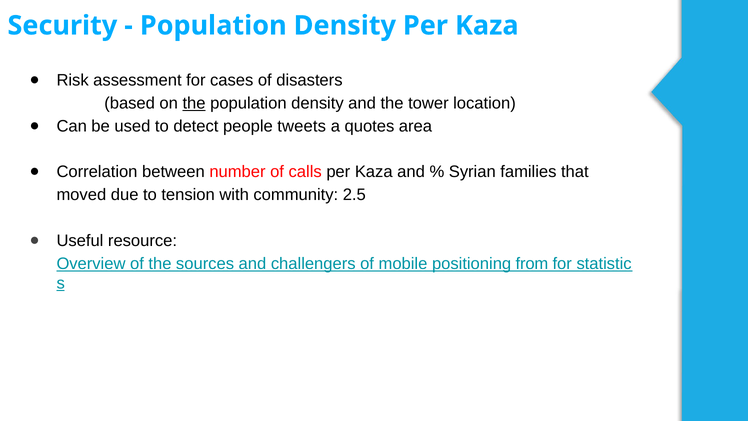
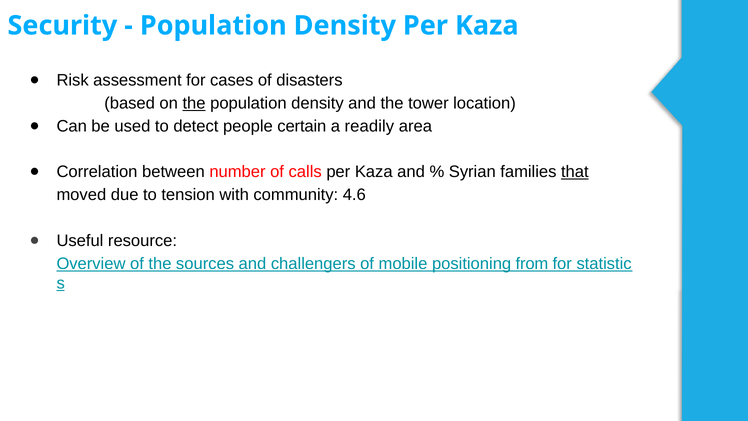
tweets: tweets -> certain (302, 126)
quotes: quotes -> readily (369, 126)
that underline: none -> present (575, 172)
2.5: 2.5 -> 4.6 (354, 195)
